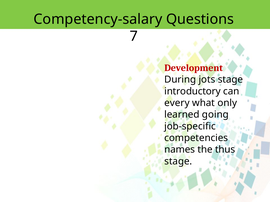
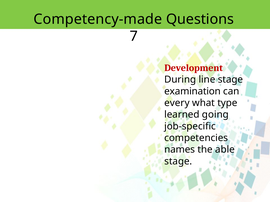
Competency-salary: Competency-salary -> Competency-made (98, 19)
jots: jots -> line (207, 80)
introductory: introductory -> examination (193, 91)
only: only -> type (227, 103)
thus: thus -> able (225, 150)
